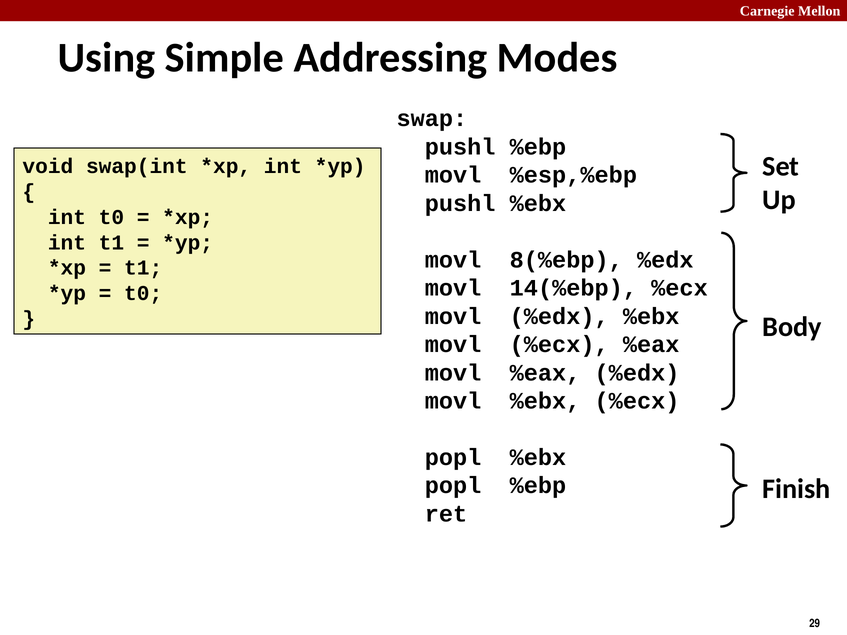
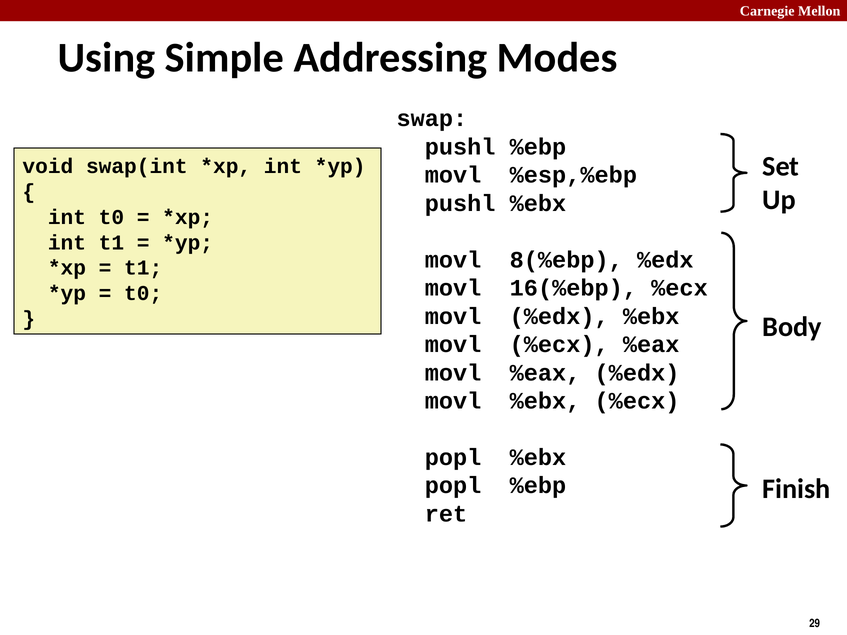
14(%ebp: 14(%ebp -> 16(%ebp (573, 288)
